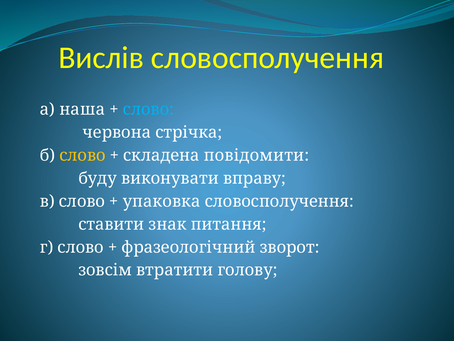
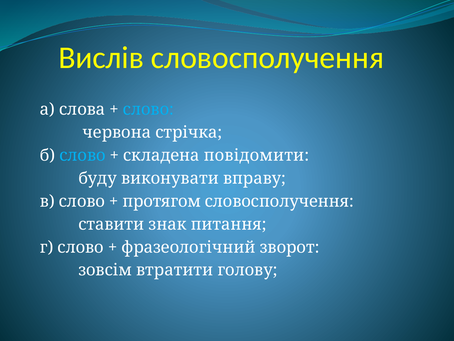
наша: наша -> слова (82, 109)
слово colour: yellow -> light blue (82, 155)
упаковка: упаковка -> протягом (162, 201)
